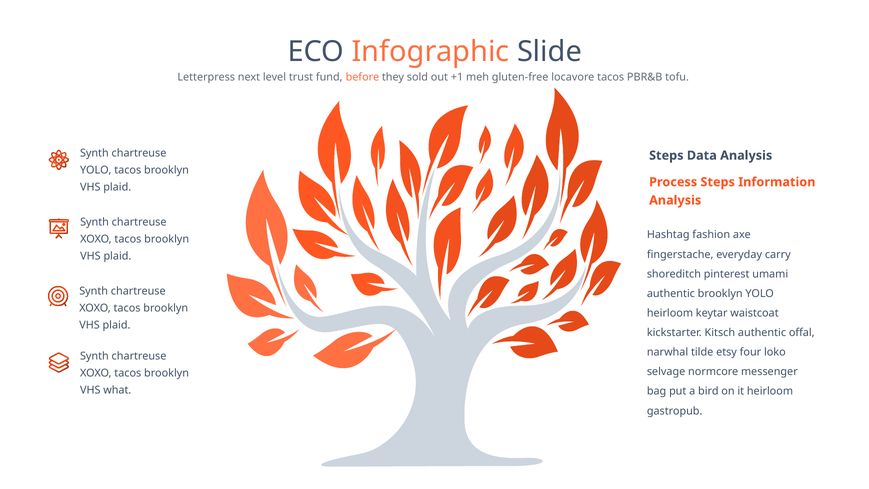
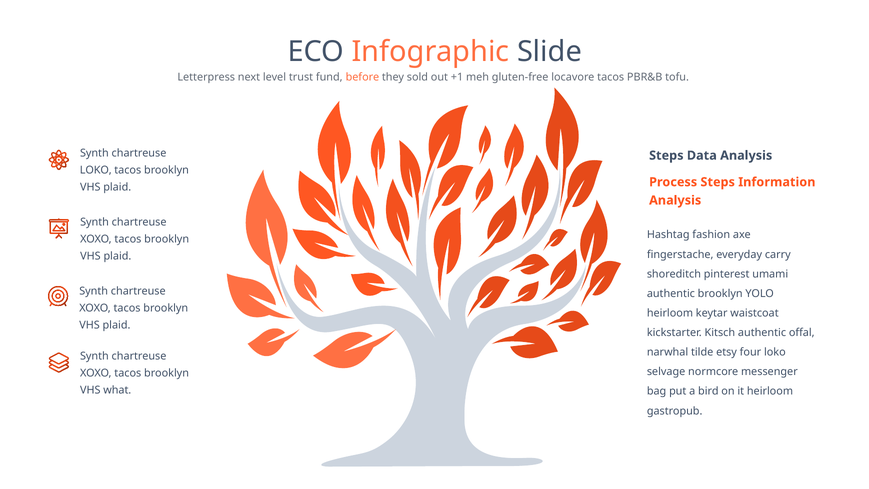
YOLO: YOLO -> LOKO (96, 170)
